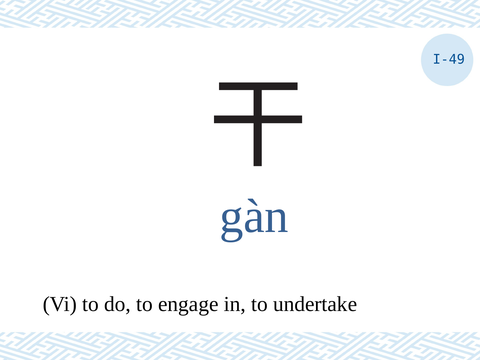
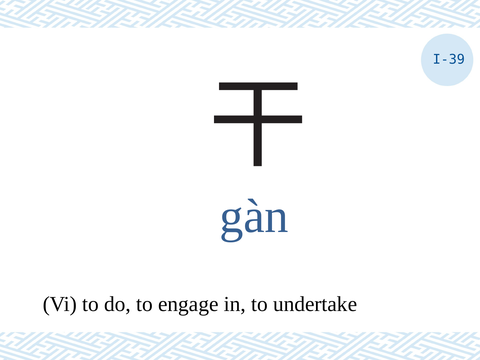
I-49: I-49 -> I-39 (449, 59)
